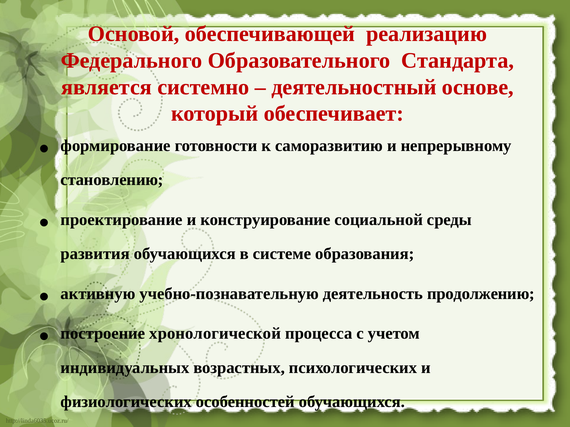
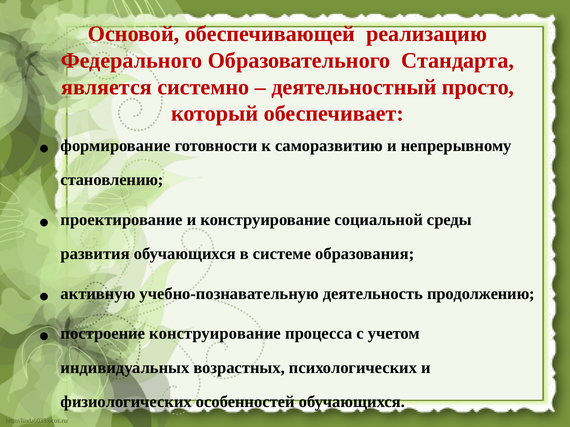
основе: основе -> просто (478, 87)
построение хронологической: хронологической -> конструирование (215, 334)
